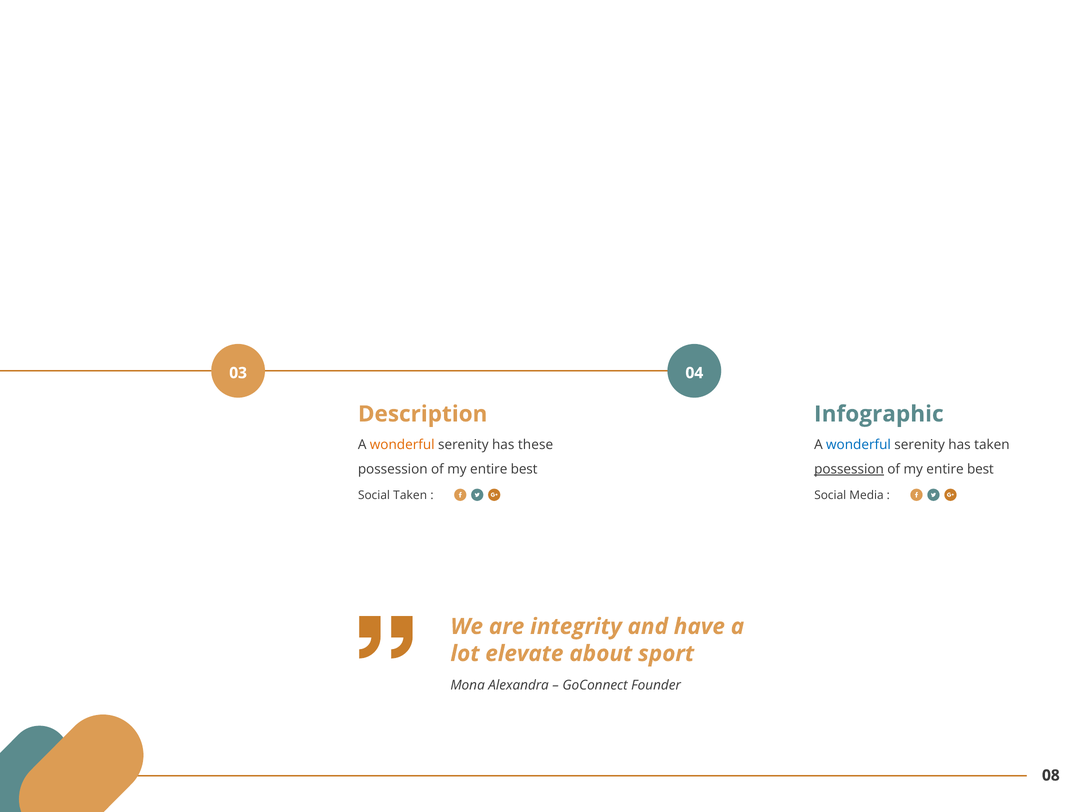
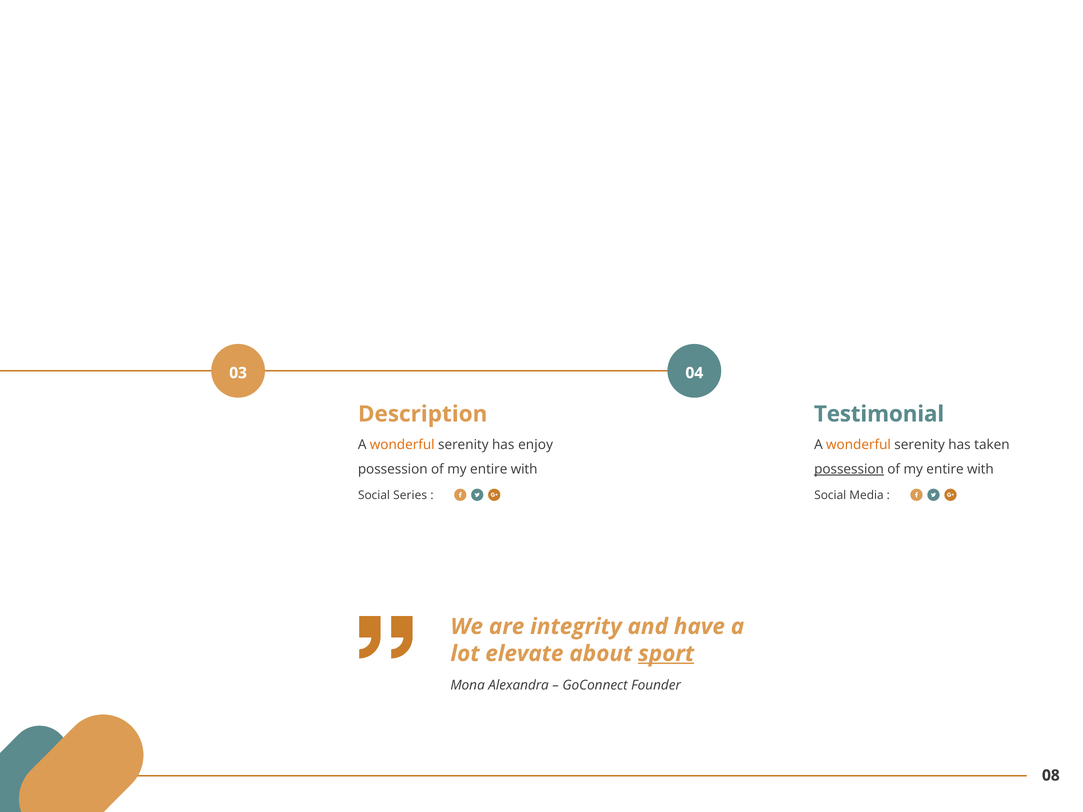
Infographic: Infographic -> Testimonial (879, 414)
these: these -> enjoy (536, 445)
wonderful colour: blue -> orange (858, 445)
best: best -> with (524, 469)
best: best -> with (980, 469)
Social Taken: Taken -> Series (410, 496)
sport underline: none -> present (666, 654)
